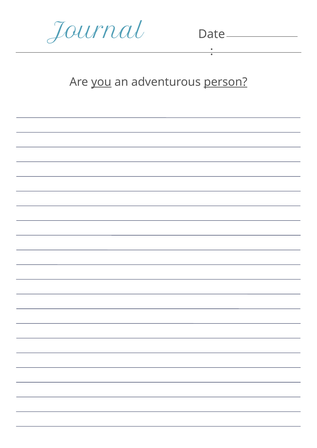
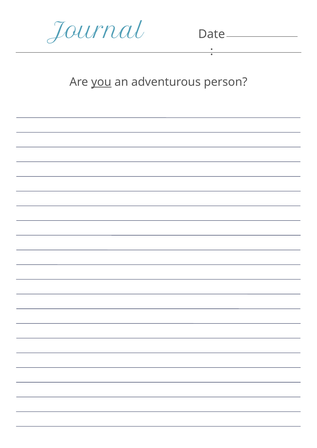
person underline: present -> none (226, 82)
